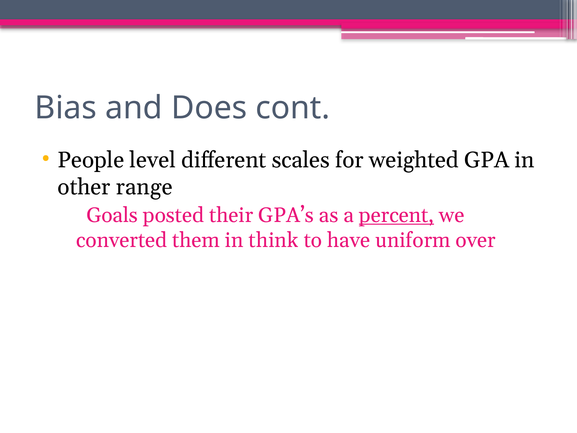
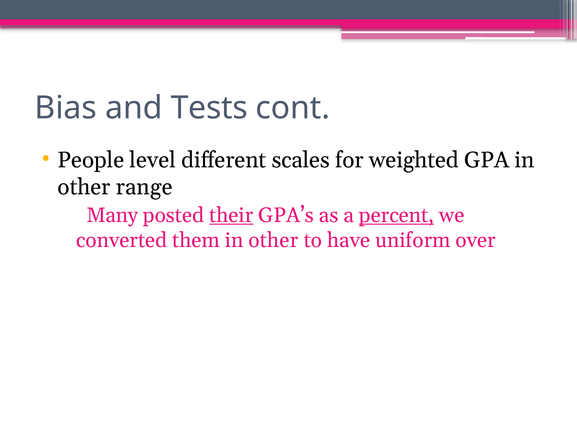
Does: Does -> Tests (209, 108)
Goals: Goals -> Many (112, 215)
their underline: none -> present (231, 215)
them in think: think -> other (273, 240)
